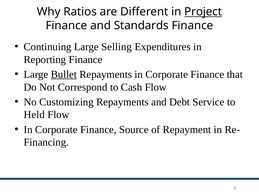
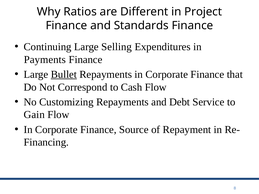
Project underline: present -> none (203, 12)
Reporting: Reporting -> Payments (45, 60)
Held: Held -> Gain (34, 115)
